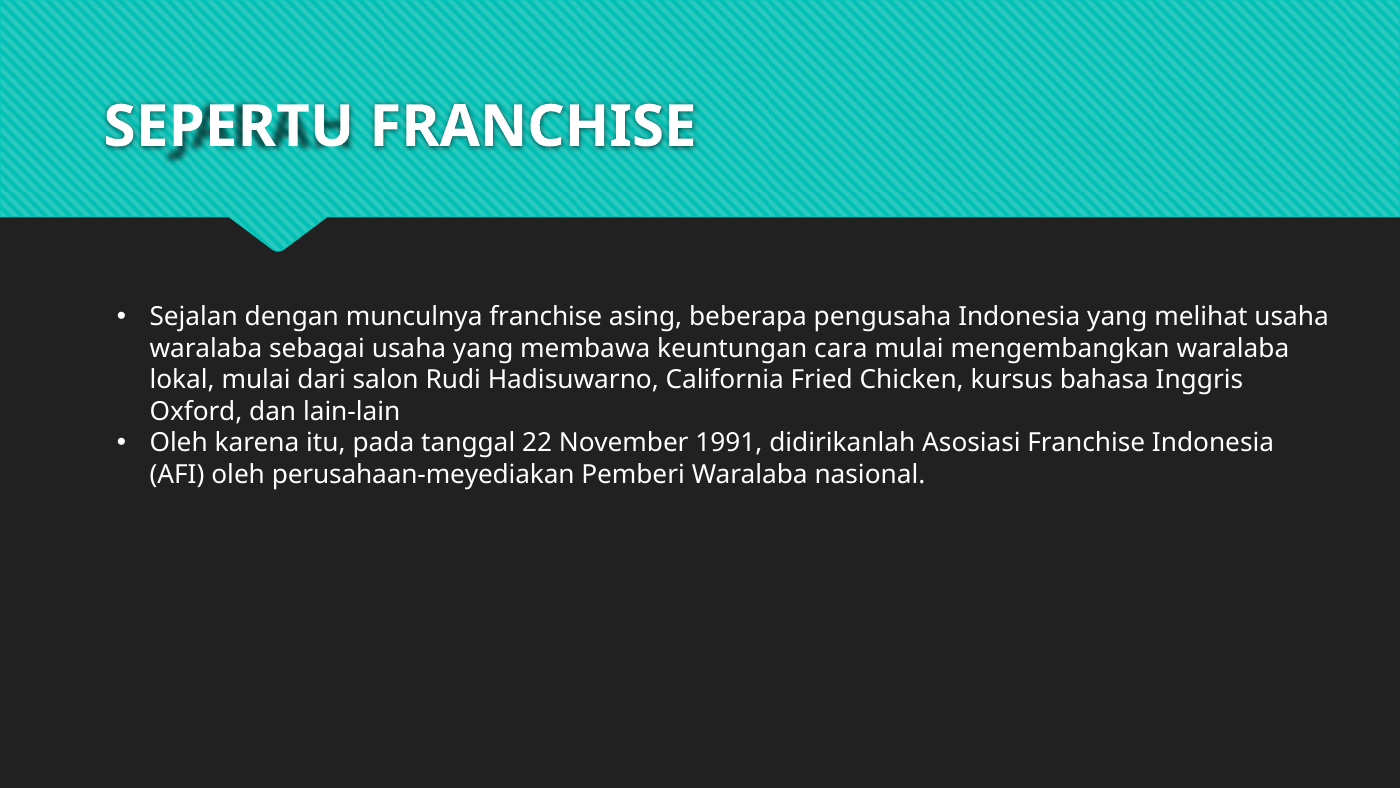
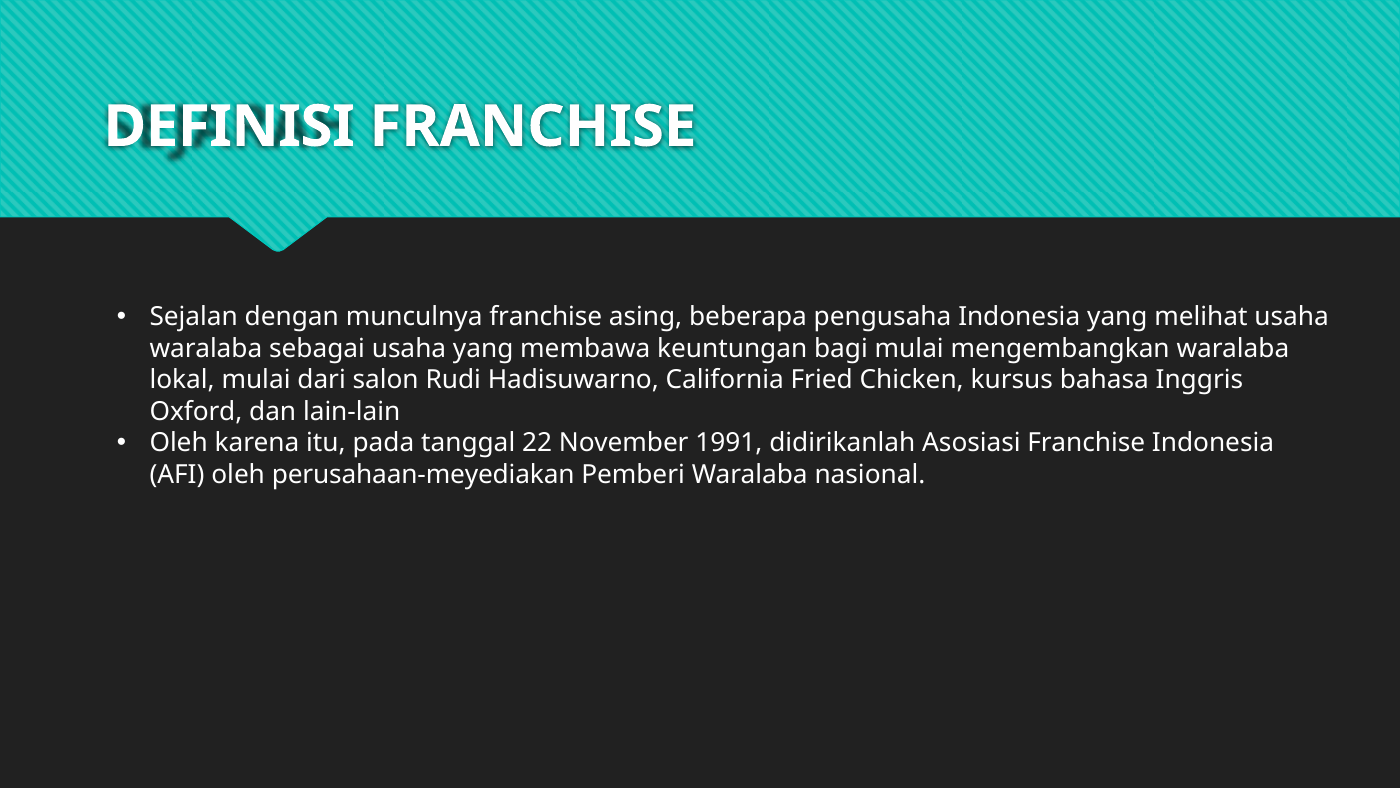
SEPERTU: SEPERTU -> DEFINISI (229, 127)
cara: cara -> bagi (841, 348)
